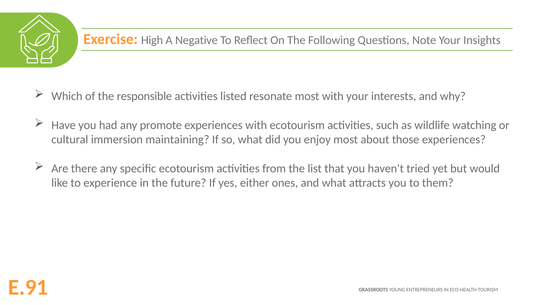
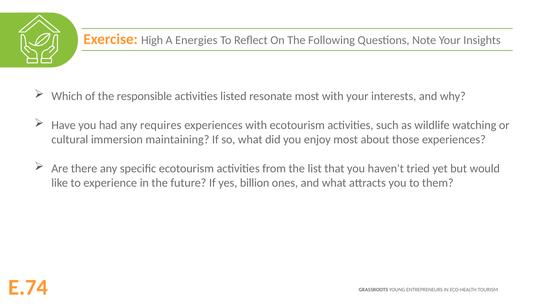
Negative: Negative -> Energies (196, 40)
promote: promote -> requires (161, 125)
either: either -> billion (255, 183)
E.91: E.91 -> E.74 (28, 287)
